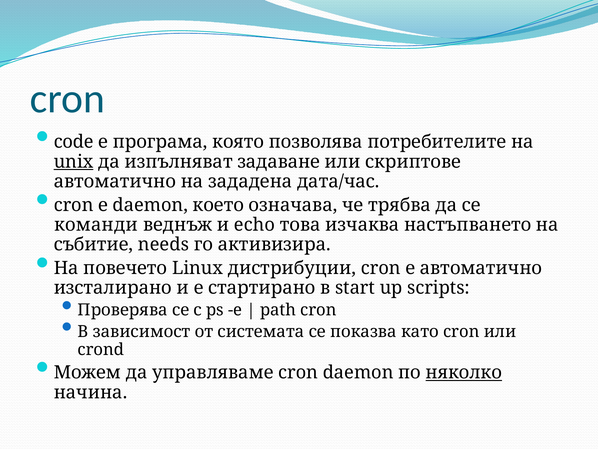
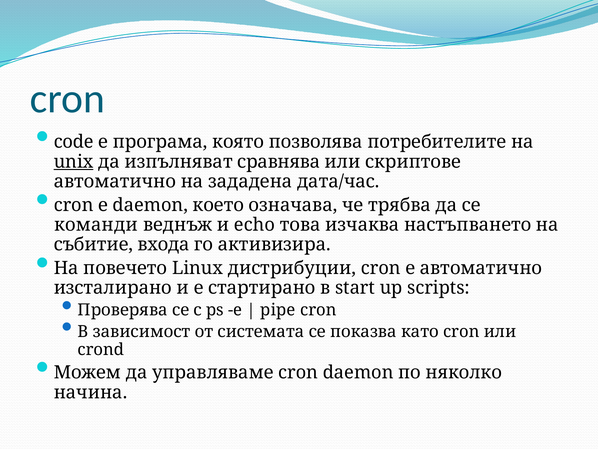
задаване: задаване -> сравнява (279, 161)
needs: needs -> входа (164, 244)
path: path -> pipe (278, 310)
няколко underline: present -> none (464, 372)
